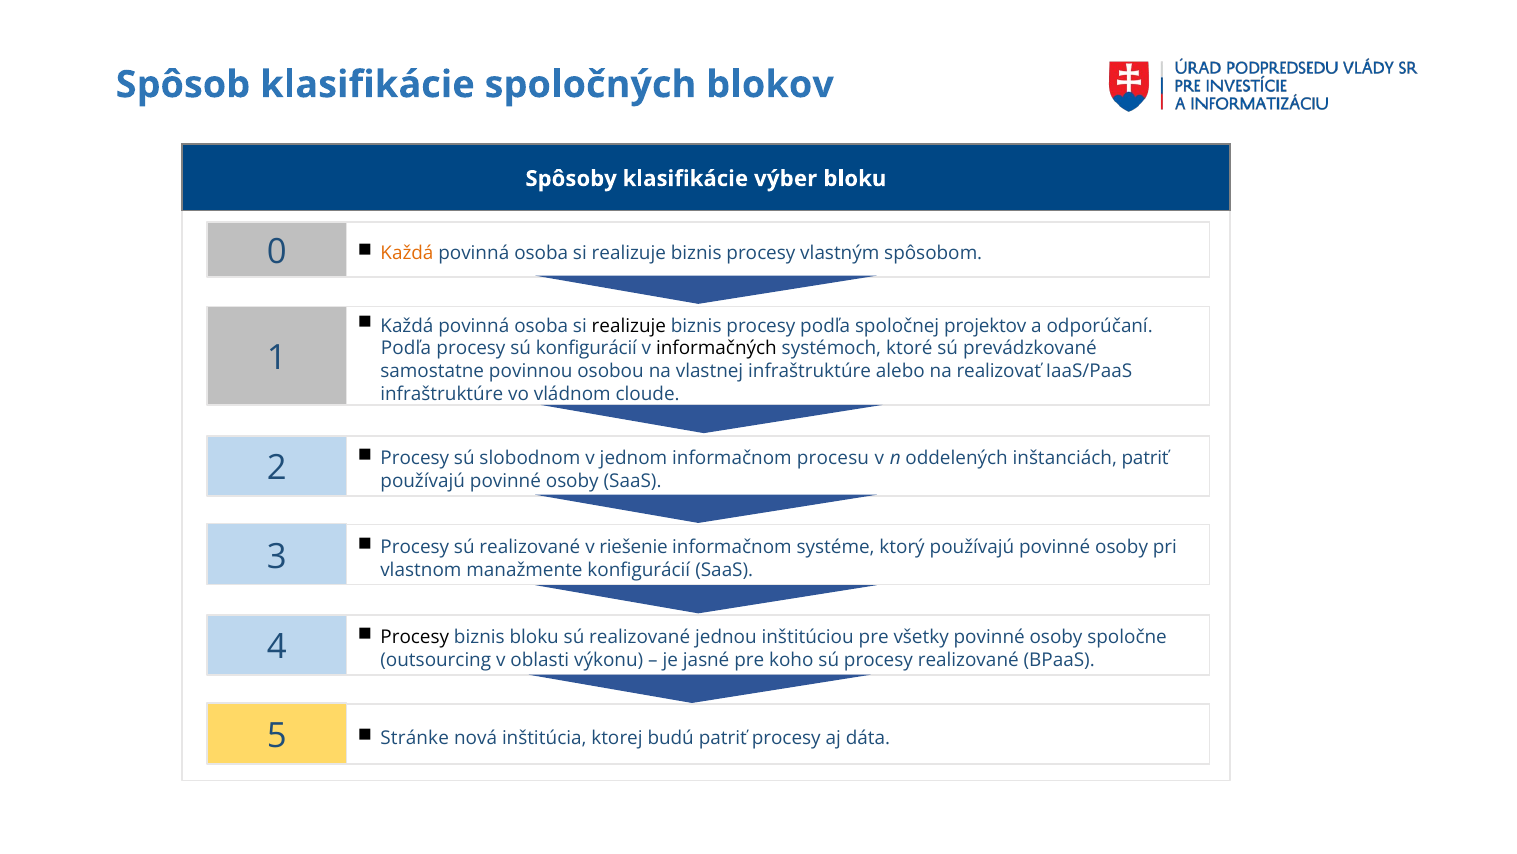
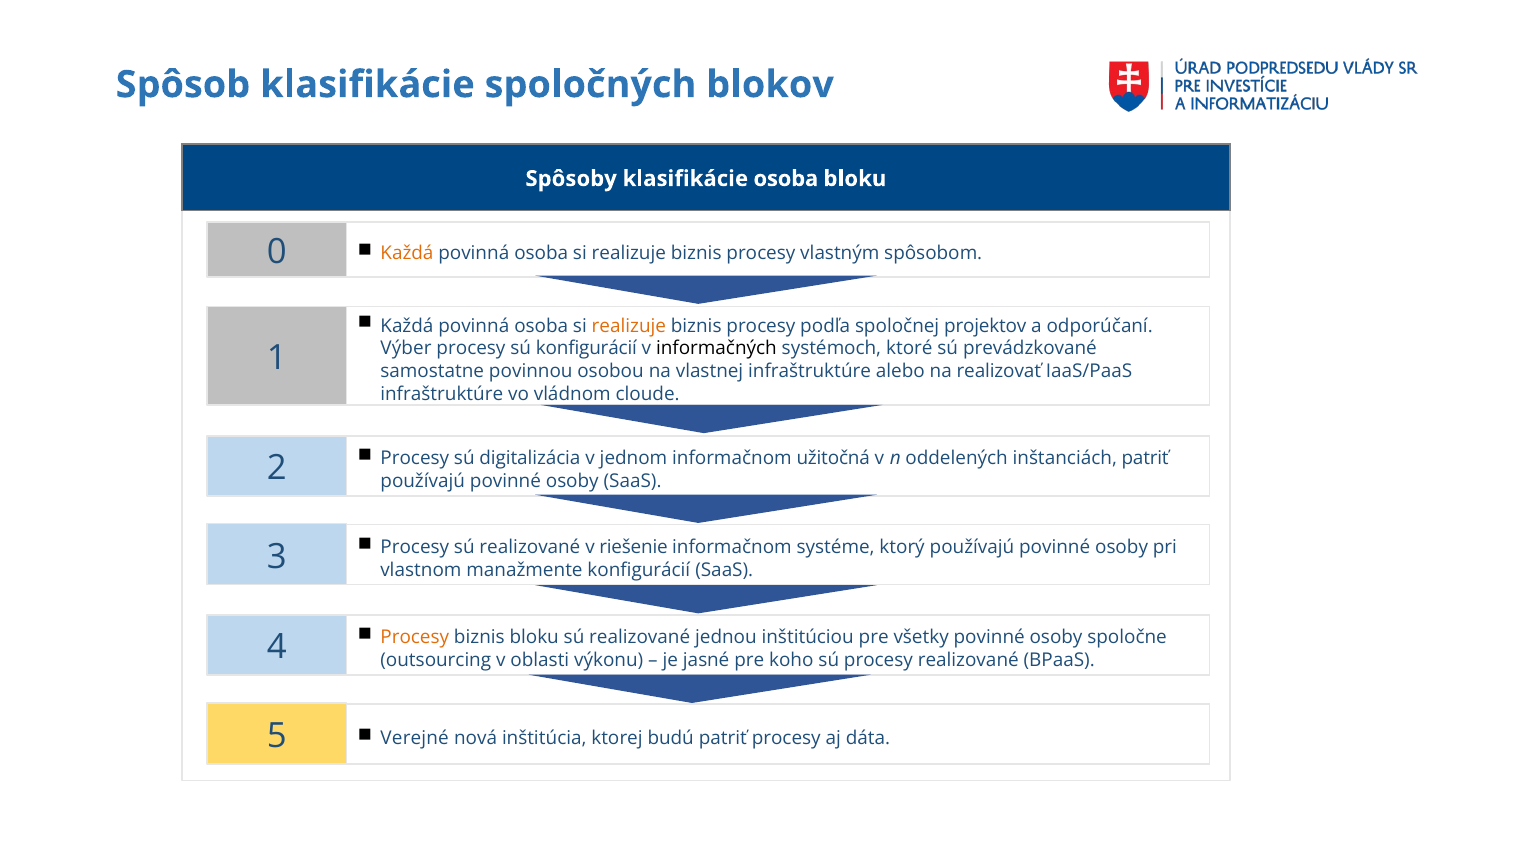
klasifikácie výber: výber -> osoba (786, 179)
realizuje colour: black -> orange (629, 325)
Podľa: Podľa -> Výber (406, 348)
slobodnom: slobodnom -> digitalizácia (530, 458)
procesu: procesu -> užitočná (833, 458)
Procesy colour: black -> orange (415, 637)
Stránke: Stránke -> Verejné (415, 738)
